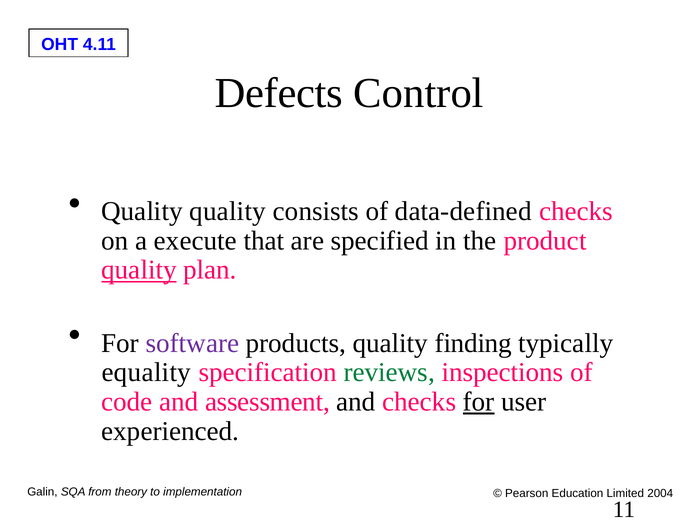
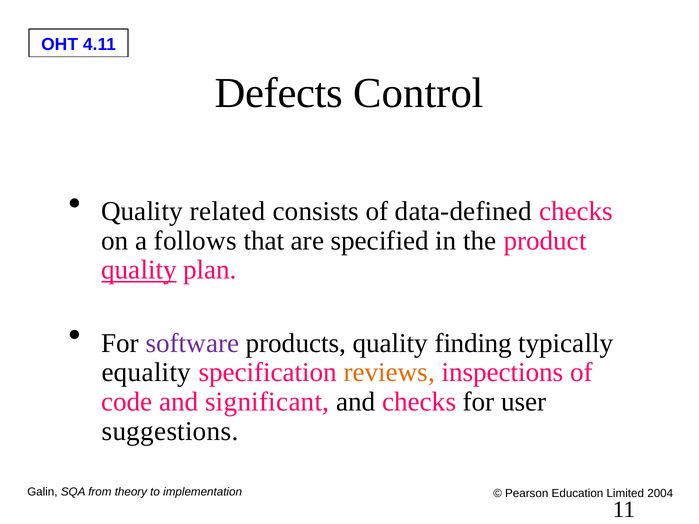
Quality quality: quality -> related (228, 211)
execute: execute -> follows (195, 241)
reviews colour: green -> orange (389, 373)
assessment: assessment -> significant (267, 402)
for underline: present -> none (479, 402)
experienced: experienced -> suggestions (170, 431)
